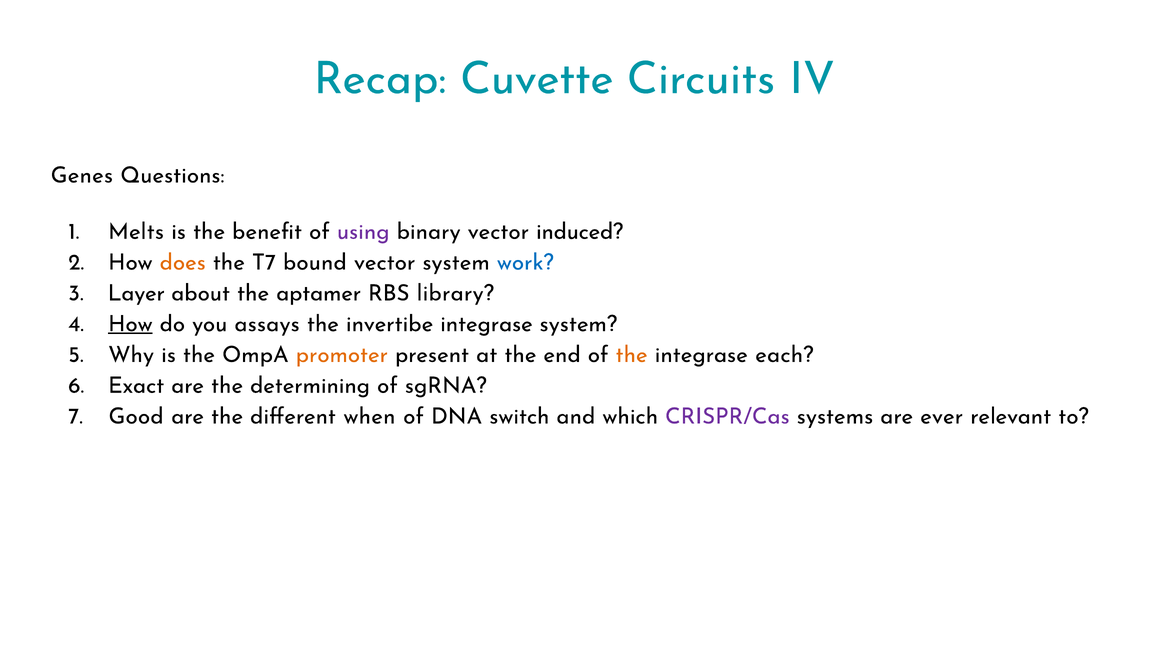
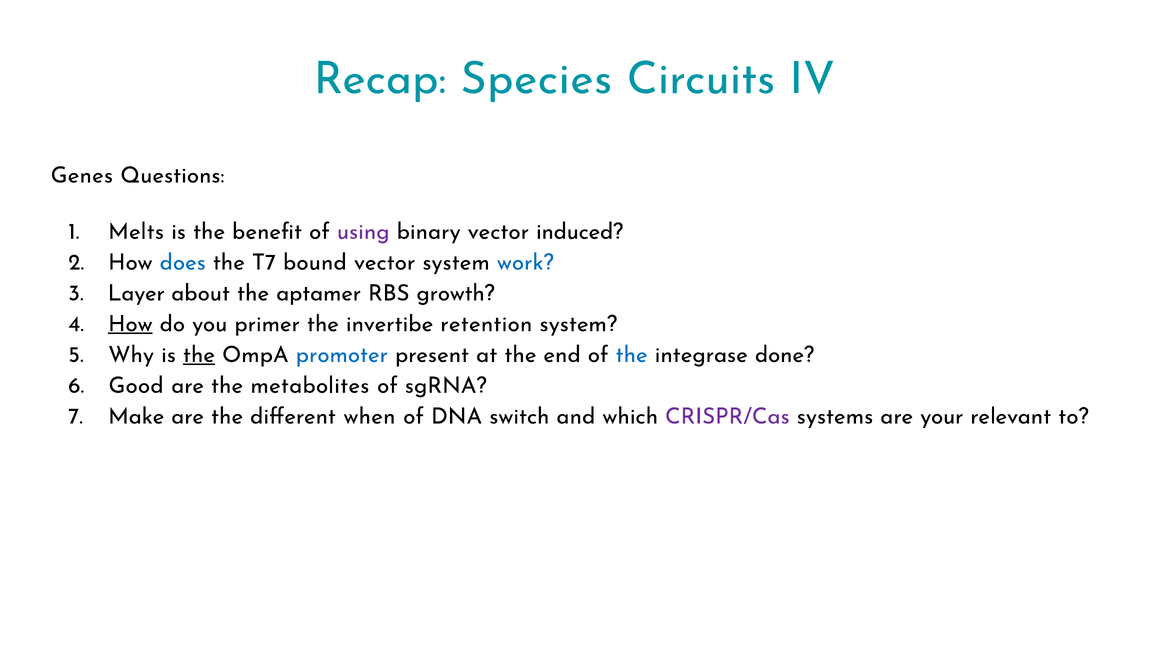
Cuvette: Cuvette -> Species (536, 78)
does colour: orange -> blue (183, 262)
library: library -> growth (456, 293)
assays: assays -> primer (267, 324)
invertibe integrase: integrase -> retention (486, 324)
the underline: none -> present (199, 355)
promoter colour: orange -> blue (342, 355)
the colour: orange -> blue (632, 355)
each: each -> done (785, 355)
Exact: Exact -> Good (136, 386)
determining: determining -> metabolites (310, 386)
Good: Good -> Make (136, 416)
ever: ever -> your (942, 416)
